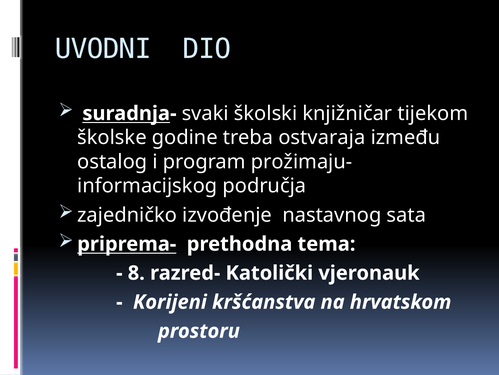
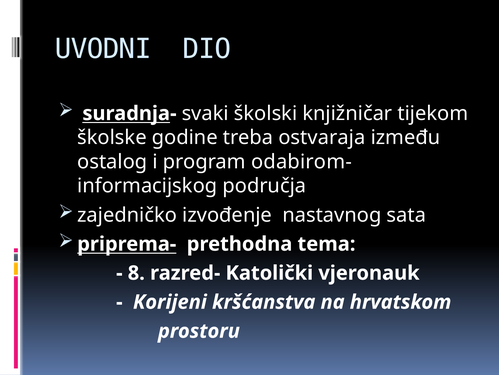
prožimaju-: prožimaju- -> odabirom- (301, 161)
